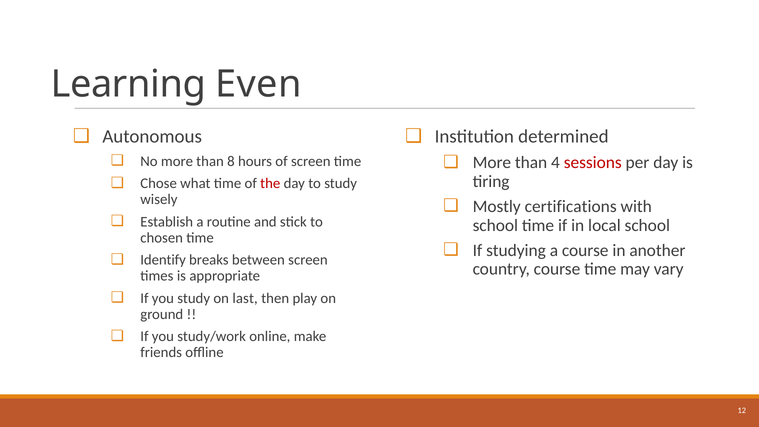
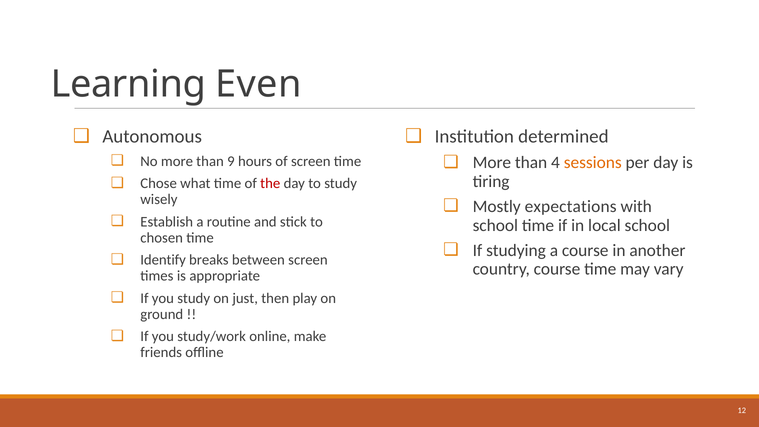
8: 8 -> 9 (231, 161)
sessions colour: red -> orange (593, 163)
certifications: certifications -> expectations (571, 207)
last: last -> just (245, 298)
